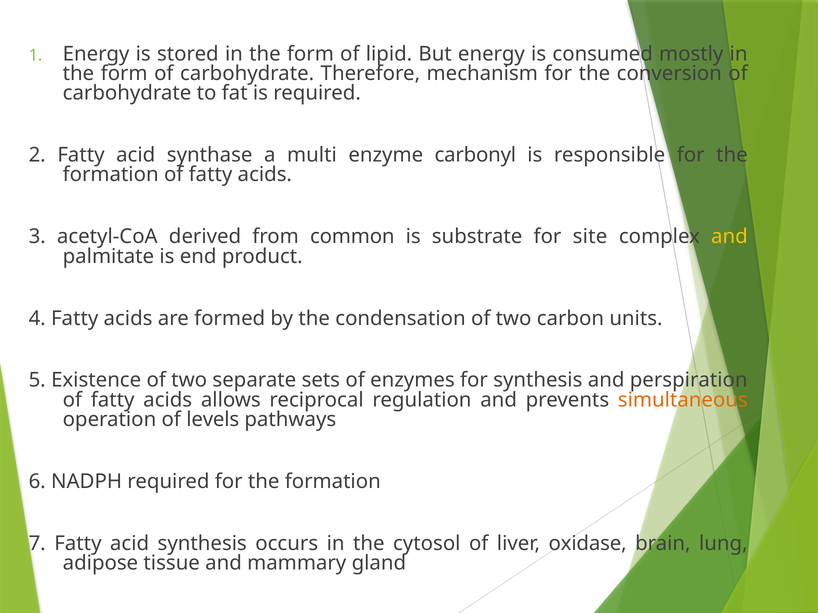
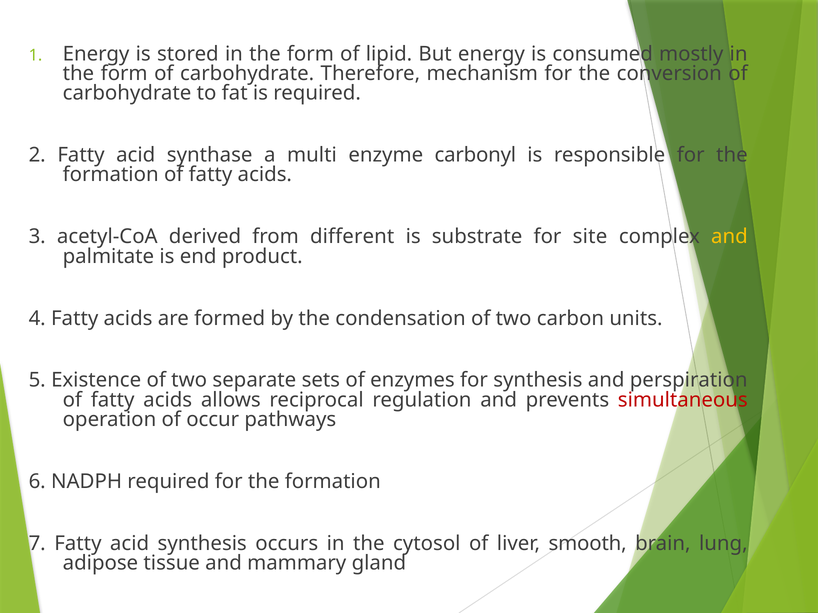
common: common -> different (352, 237)
simultaneous colour: orange -> red (683, 400)
levels: levels -> occur (213, 420)
oxidase: oxidase -> smooth (588, 544)
